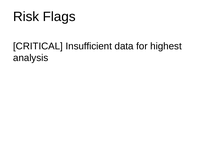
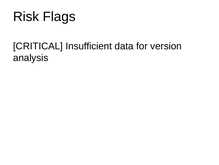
highest: highest -> version (166, 46)
